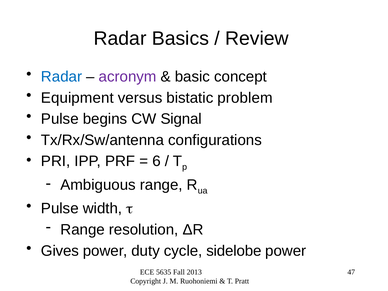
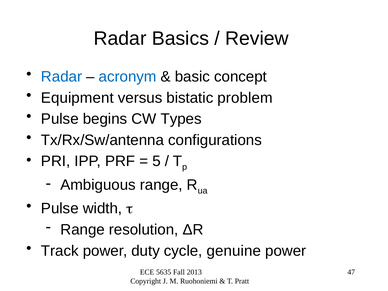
acronym colour: purple -> blue (128, 77)
Signal: Signal -> Types (181, 119)
6: 6 -> 5 (157, 161)
Gives: Gives -> Track (60, 251)
sidelobe: sidelobe -> genuine (234, 251)
